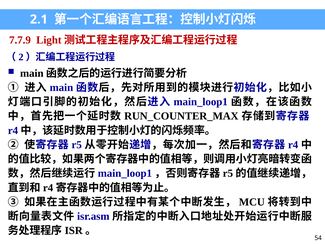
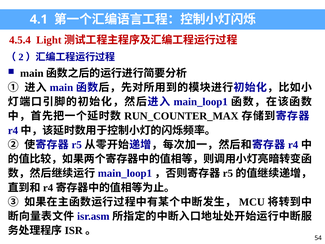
2.1: 2.1 -> 4.1 (39, 19)
7.7.9: 7.7.9 -> 4.5.4 (20, 40)
